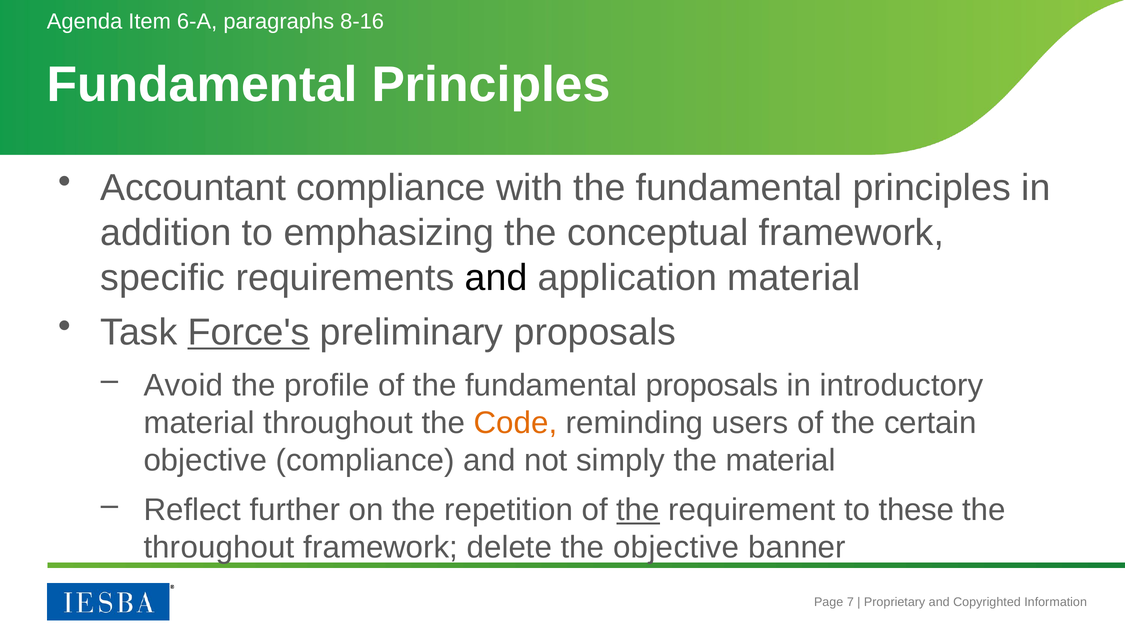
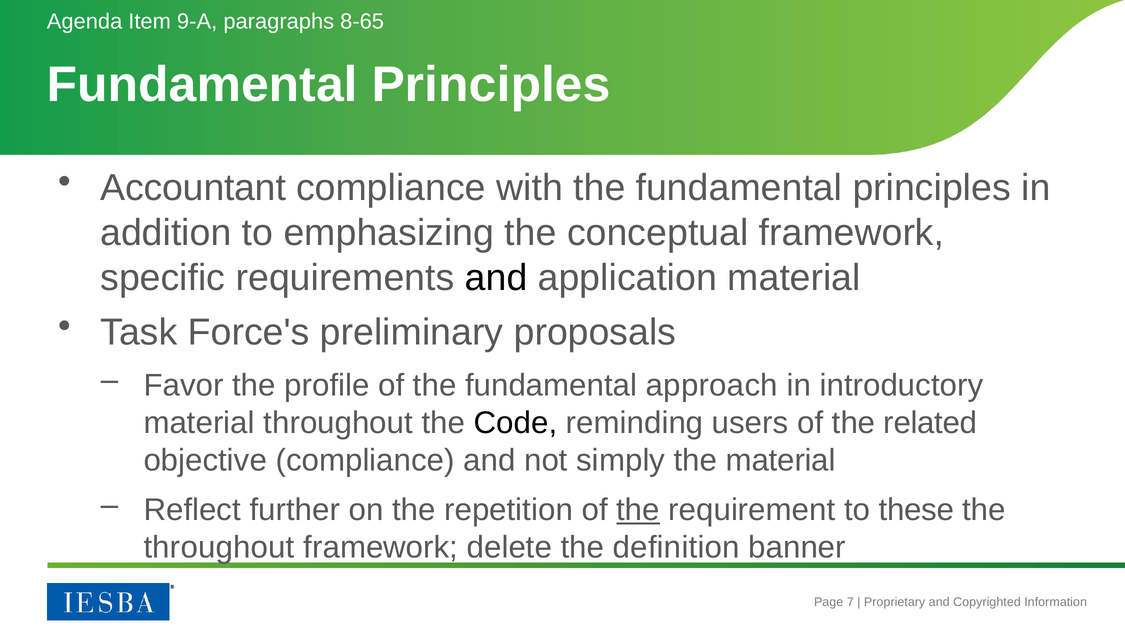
6-A: 6-A -> 9-A (197, 22)
8-16: 8-16 -> 8-65 (362, 22)
Force's underline: present -> none (249, 332)
Avoid: Avoid -> Favor (184, 385)
fundamental proposals: proposals -> approach (712, 385)
Code colour: orange -> black (516, 423)
certain: certain -> related (930, 423)
the objective: objective -> definition (676, 547)
